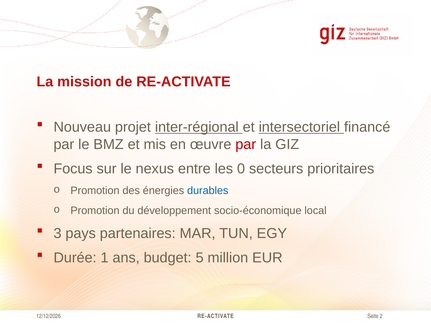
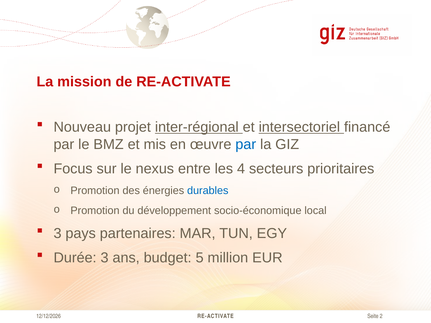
par colour: red -> blue (246, 144)
0: 0 -> 4 (241, 169)
Durée 1: 1 -> 3 (105, 258)
